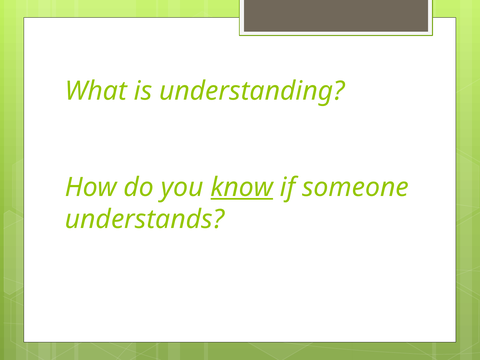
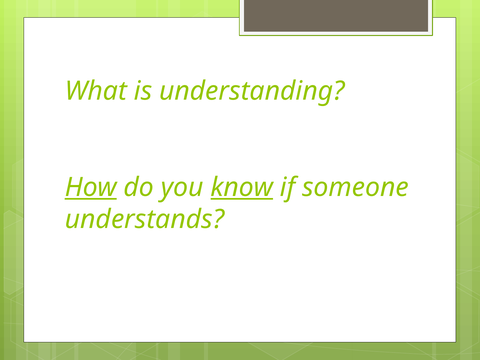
How underline: none -> present (91, 187)
